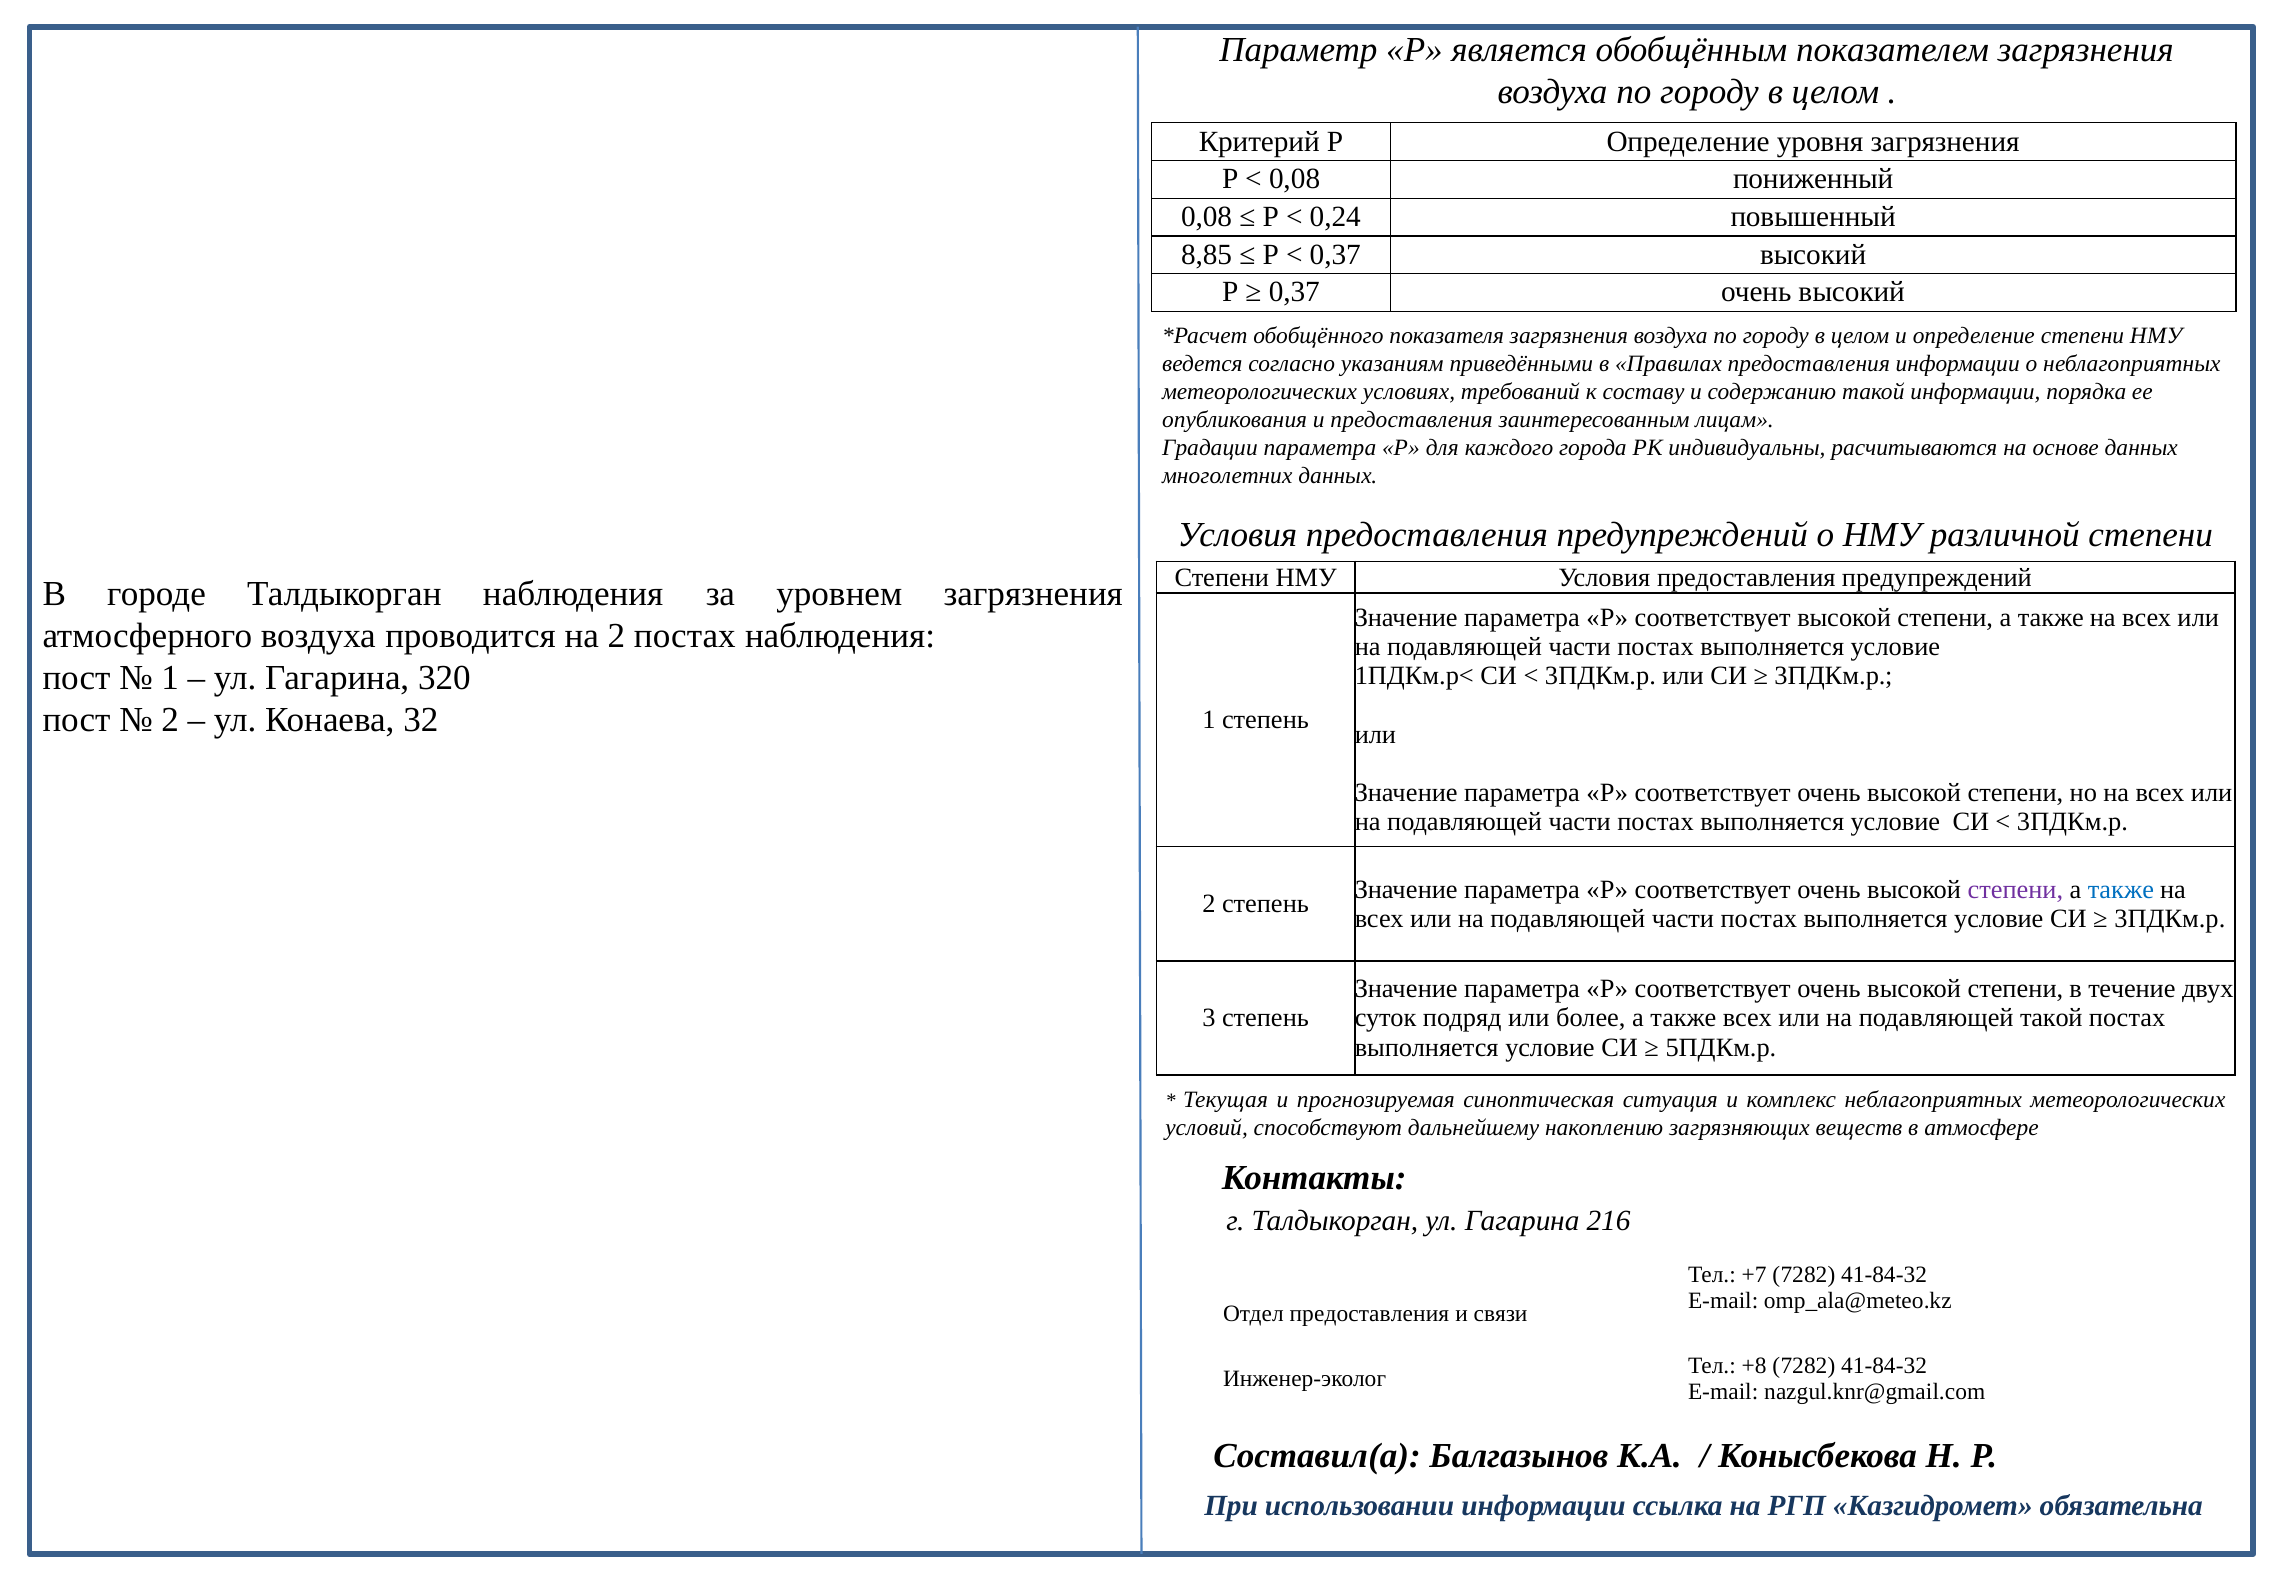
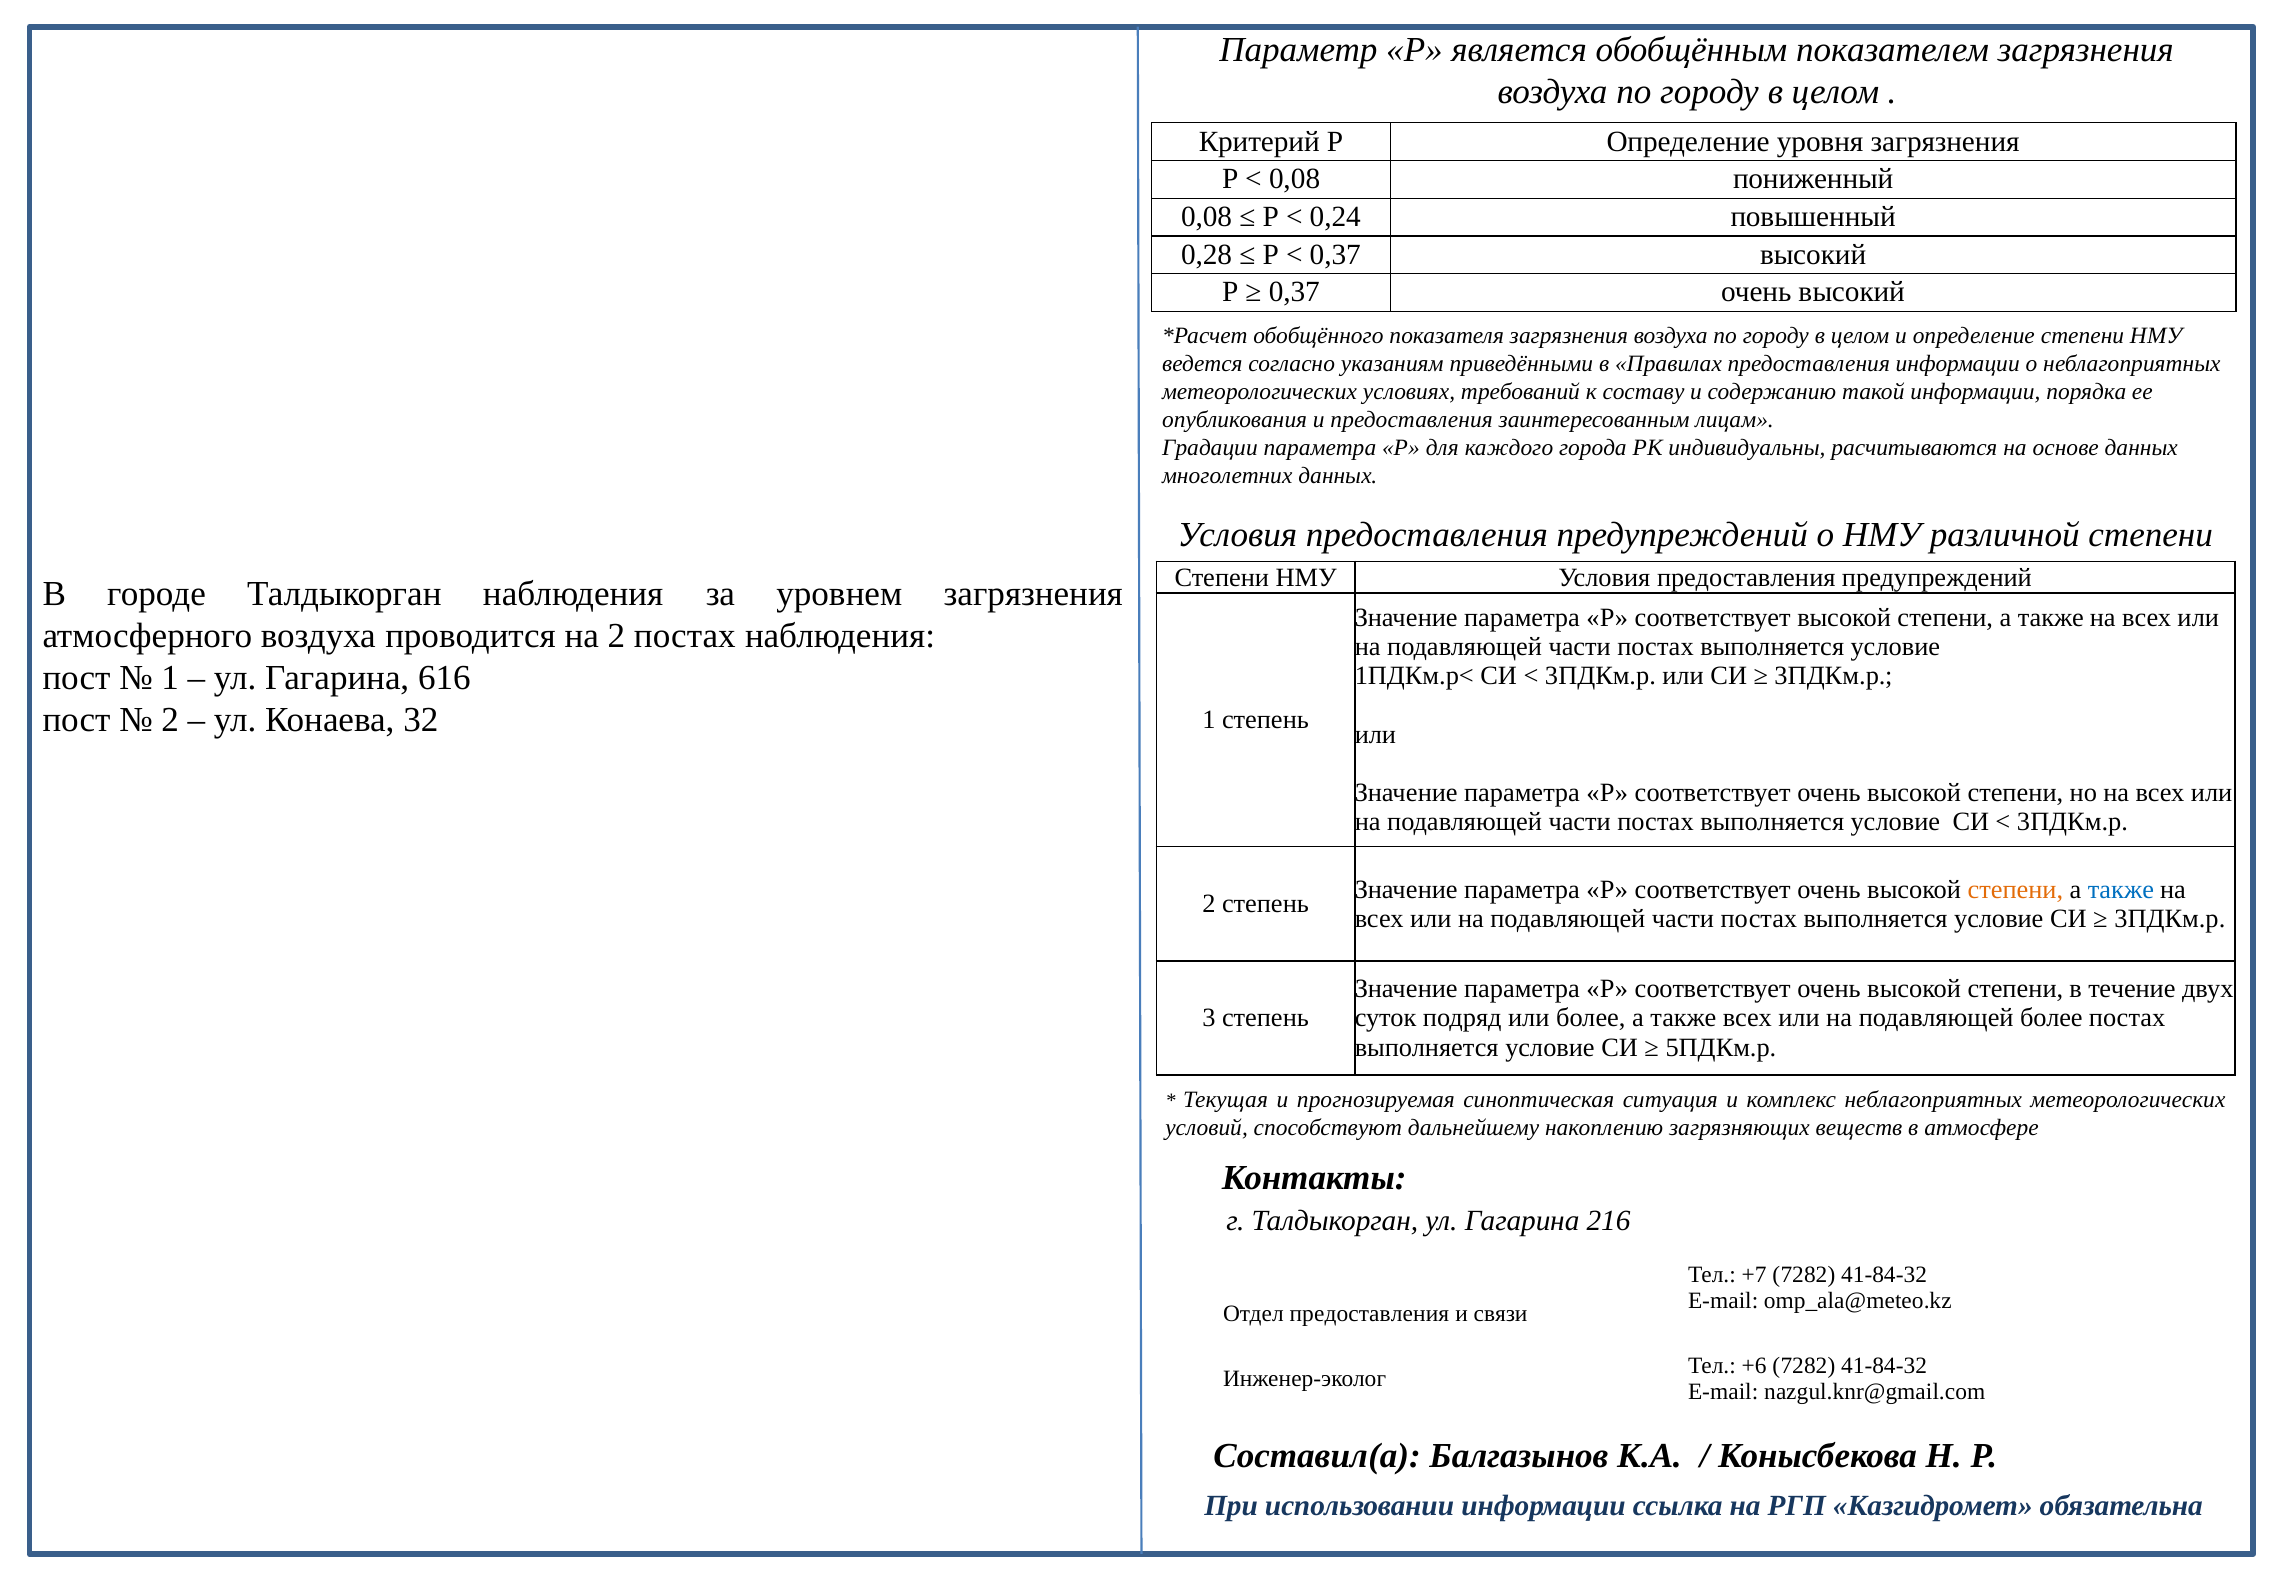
8,85: 8,85 -> 0,28 (1207, 254)
320: 320 -> 616 (444, 678)
степени colour: purple -> orange (2015, 889)
подавляющей такой: такой -> более (2051, 1018)
+8: +8 -> +6 (1754, 1365)
